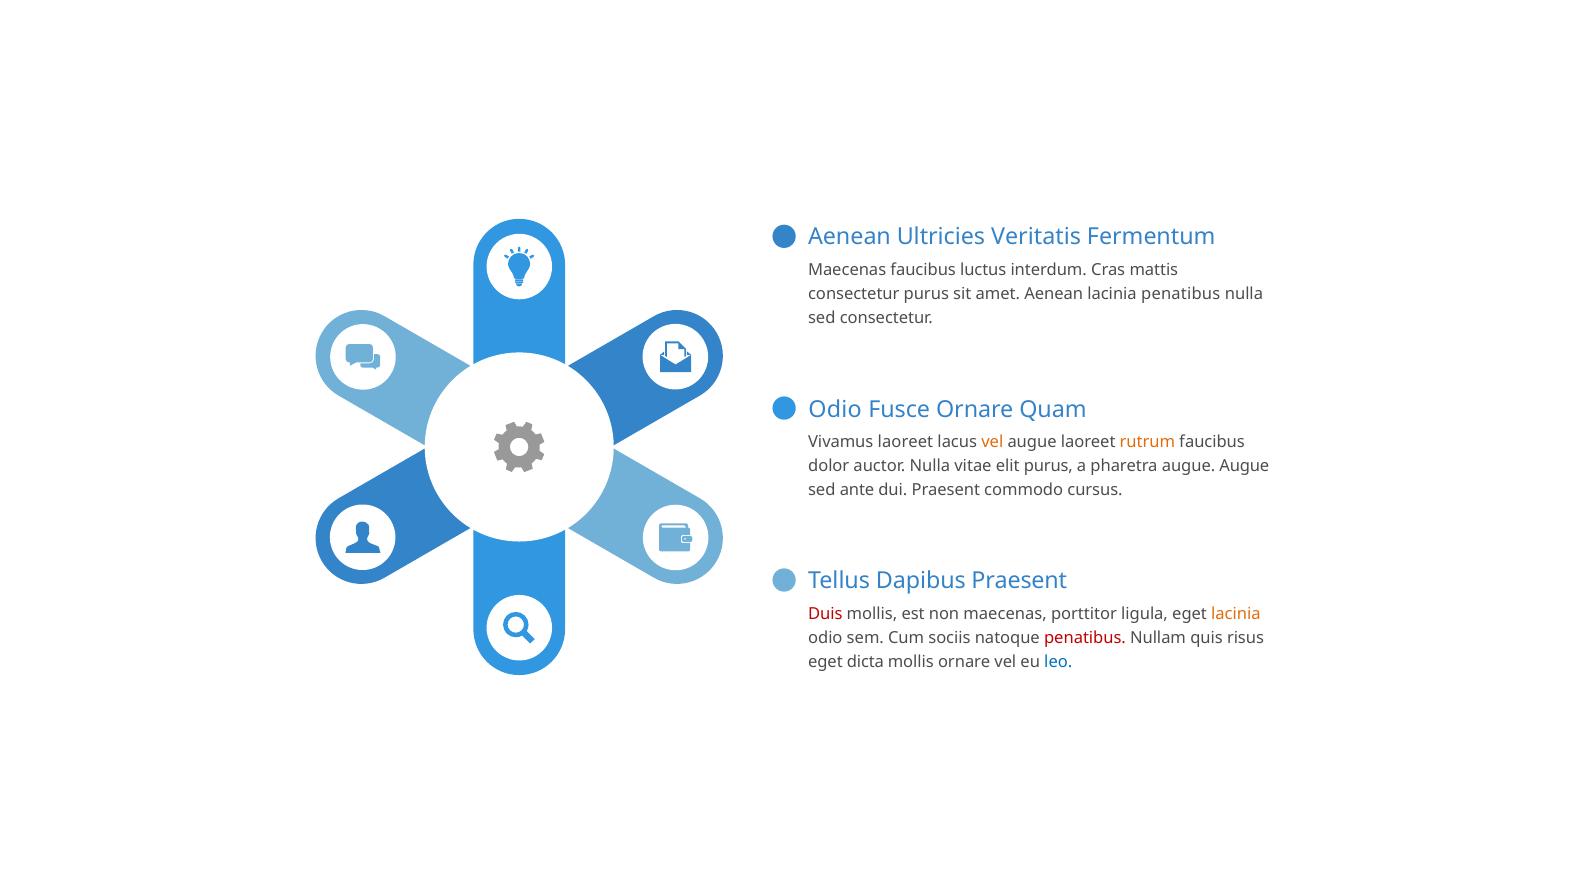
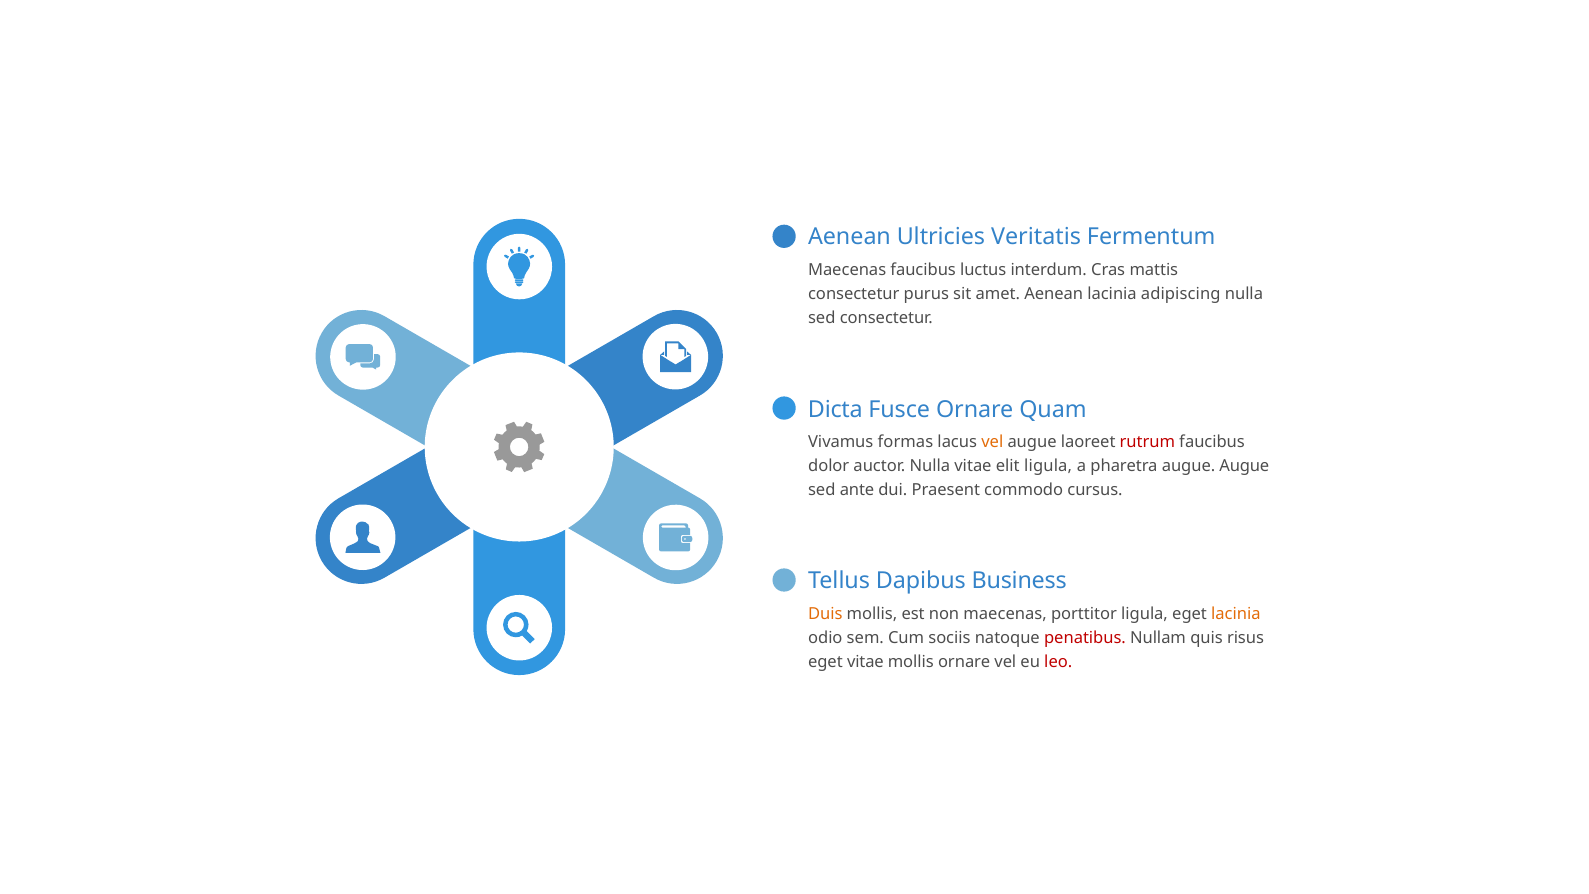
lacinia penatibus: penatibus -> adipiscing (1181, 294)
Odio: Odio -> Dicta (835, 409)
Vivamus laoreet: laoreet -> formas (905, 442)
rutrum colour: orange -> red (1147, 442)
elit purus: purus -> ligula (1048, 466)
Dapibus Praesent: Praesent -> Business (1019, 581)
Duis colour: red -> orange (825, 614)
eget dicta: dicta -> vitae (865, 661)
leo colour: blue -> red (1058, 661)
